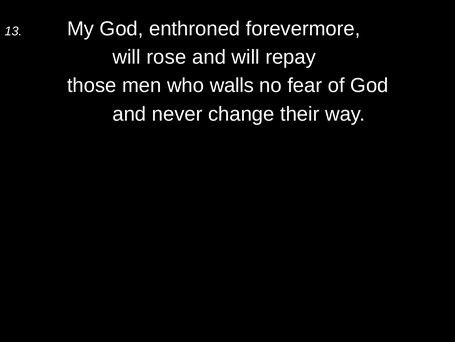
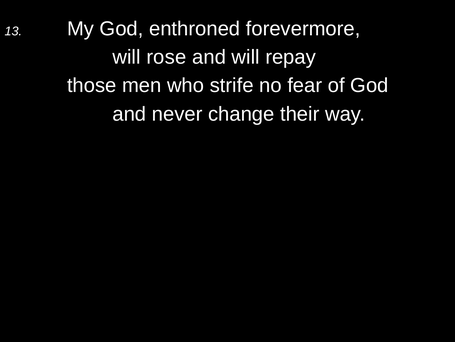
walls: walls -> strife (232, 85)
